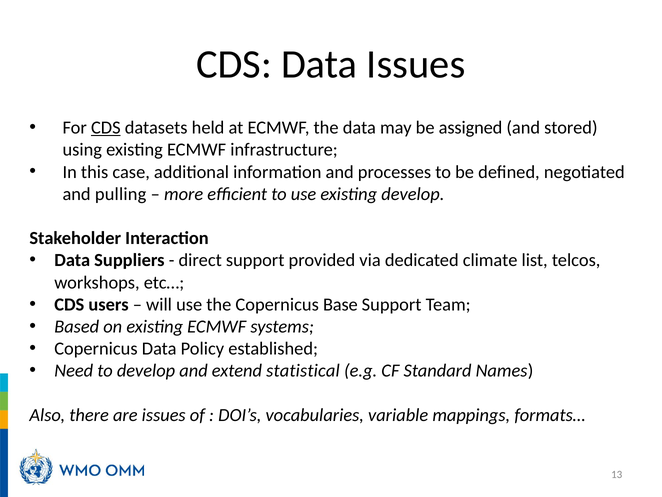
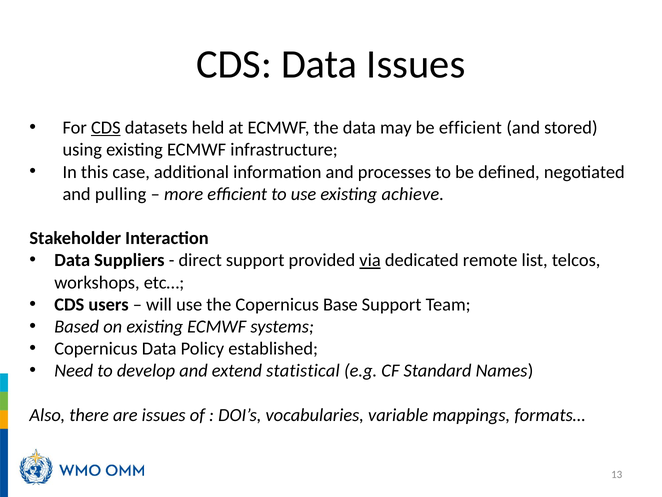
be assigned: assigned -> efficient (470, 128)
existing develop: develop -> achieve (413, 194)
via underline: none -> present (370, 260)
climate: climate -> remote (490, 260)
